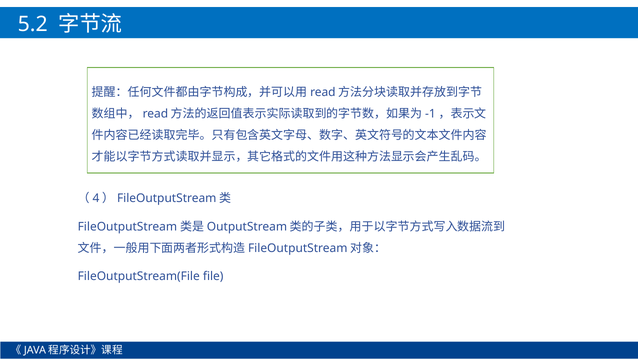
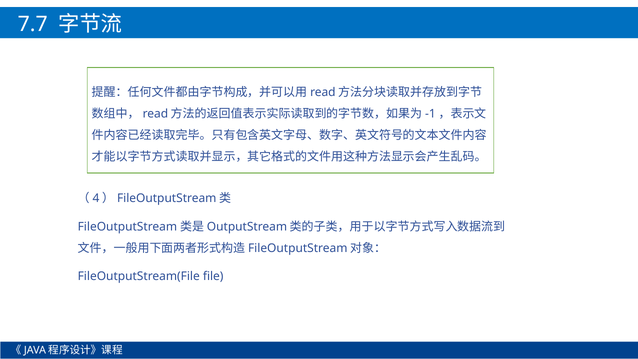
5.2: 5.2 -> 7.7 (33, 24)
